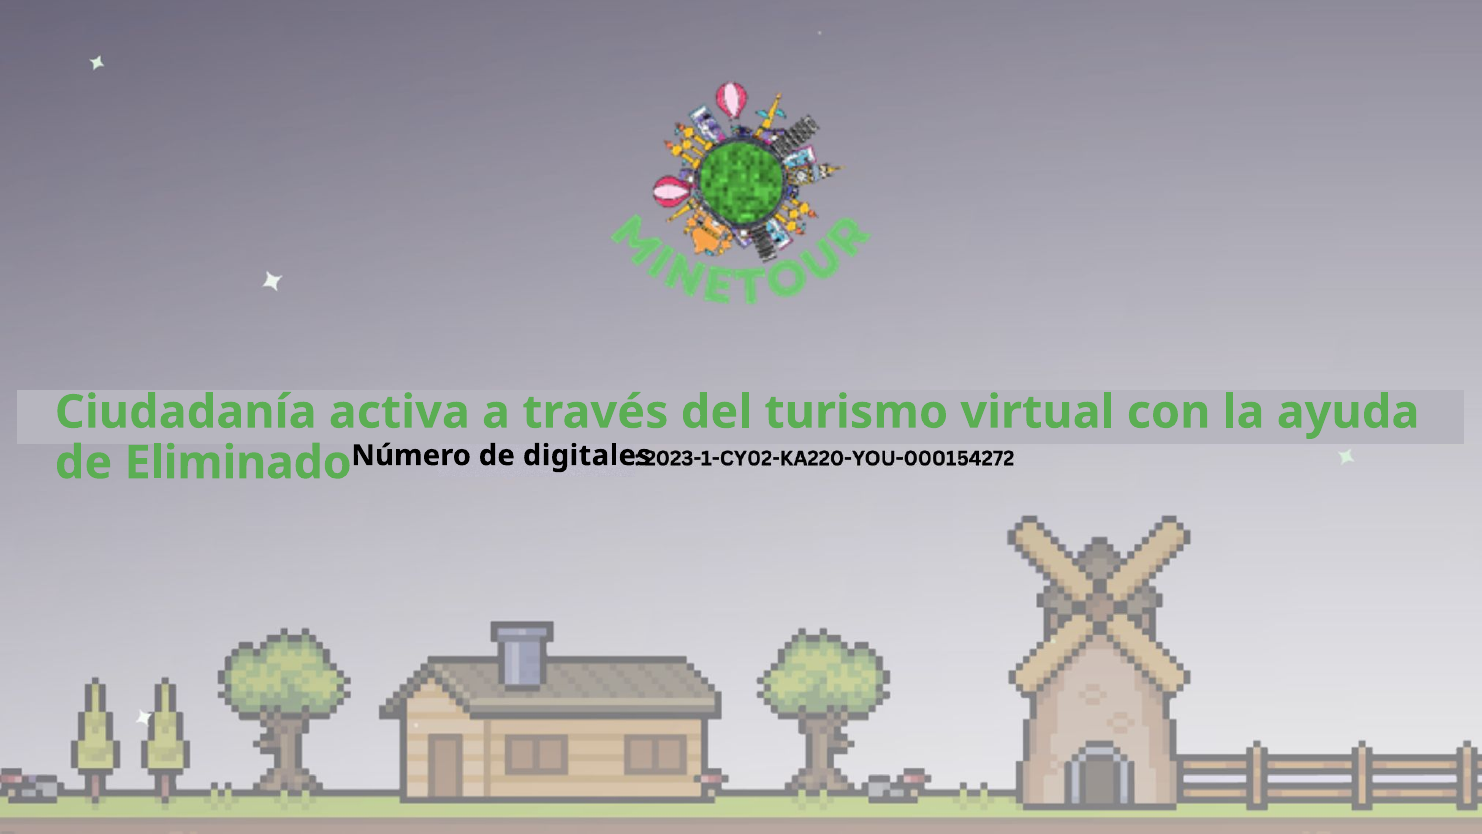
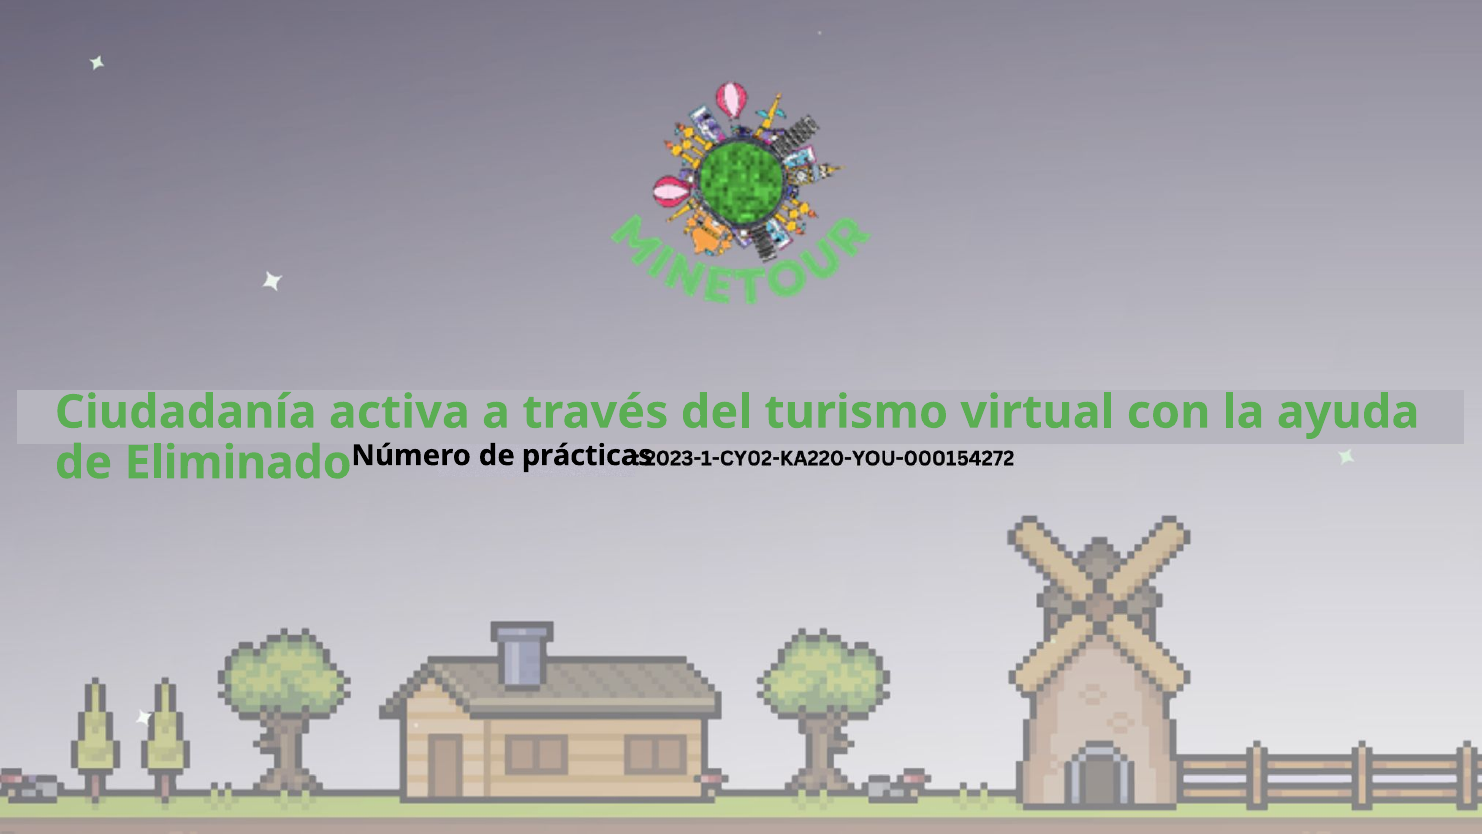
digitales: digitales -> prácticas (587, 455)
